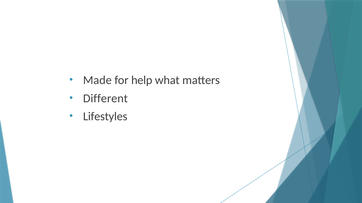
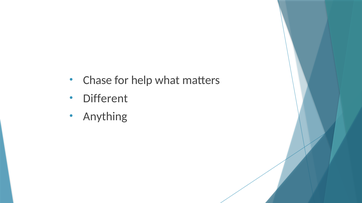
Made: Made -> Chase (97, 80)
Lifestyles: Lifestyles -> Anything (105, 117)
